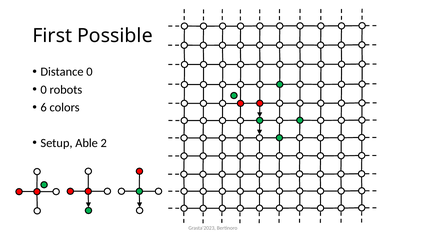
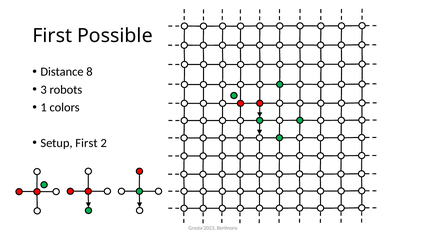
Distance 0: 0 -> 8 (89, 72)
0: 0 -> 3 (44, 90)
6: 6 -> 1 (44, 108)
Setup Able: Able -> First (86, 143)
